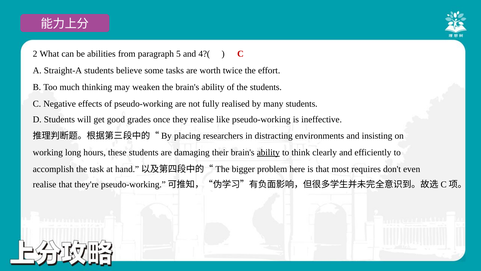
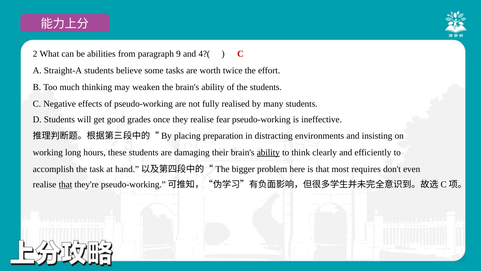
5: 5 -> 9 (178, 54)
like: like -> fear (223, 119)
researchers: researchers -> preparation (223, 136)
that underline: none -> present (65, 184)
